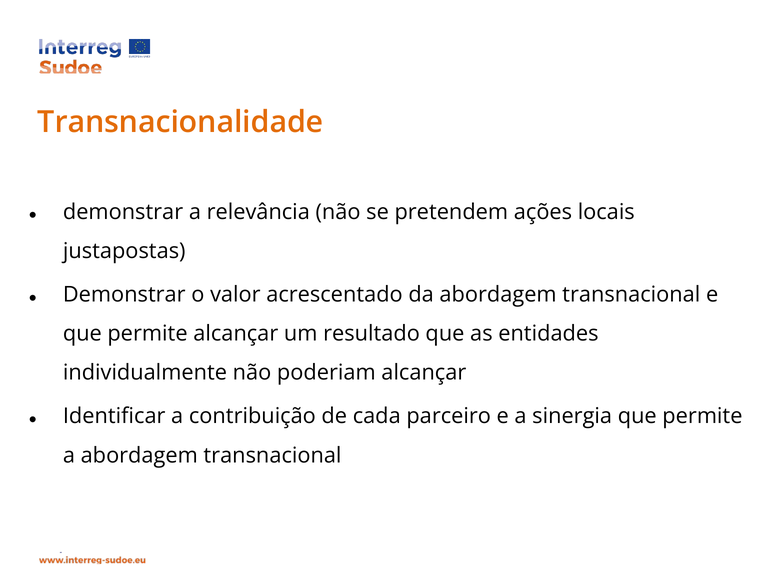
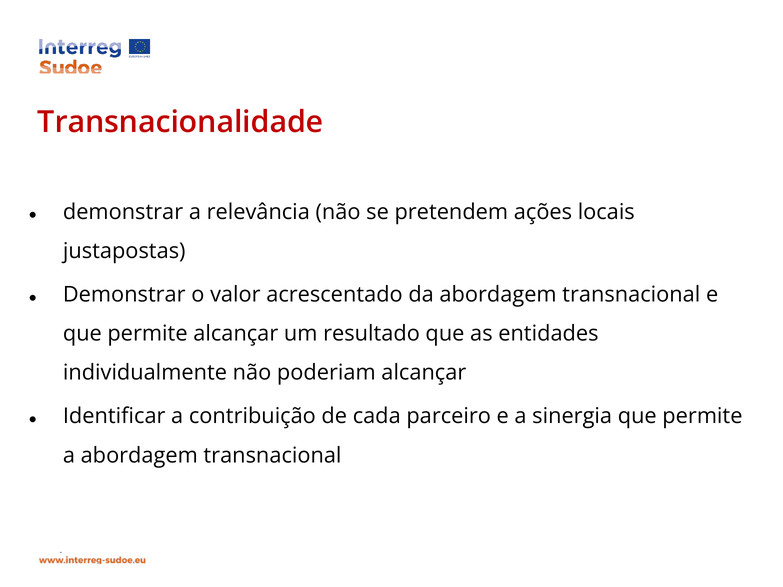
Transnacionalidade colour: orange -> red (180, 122)
